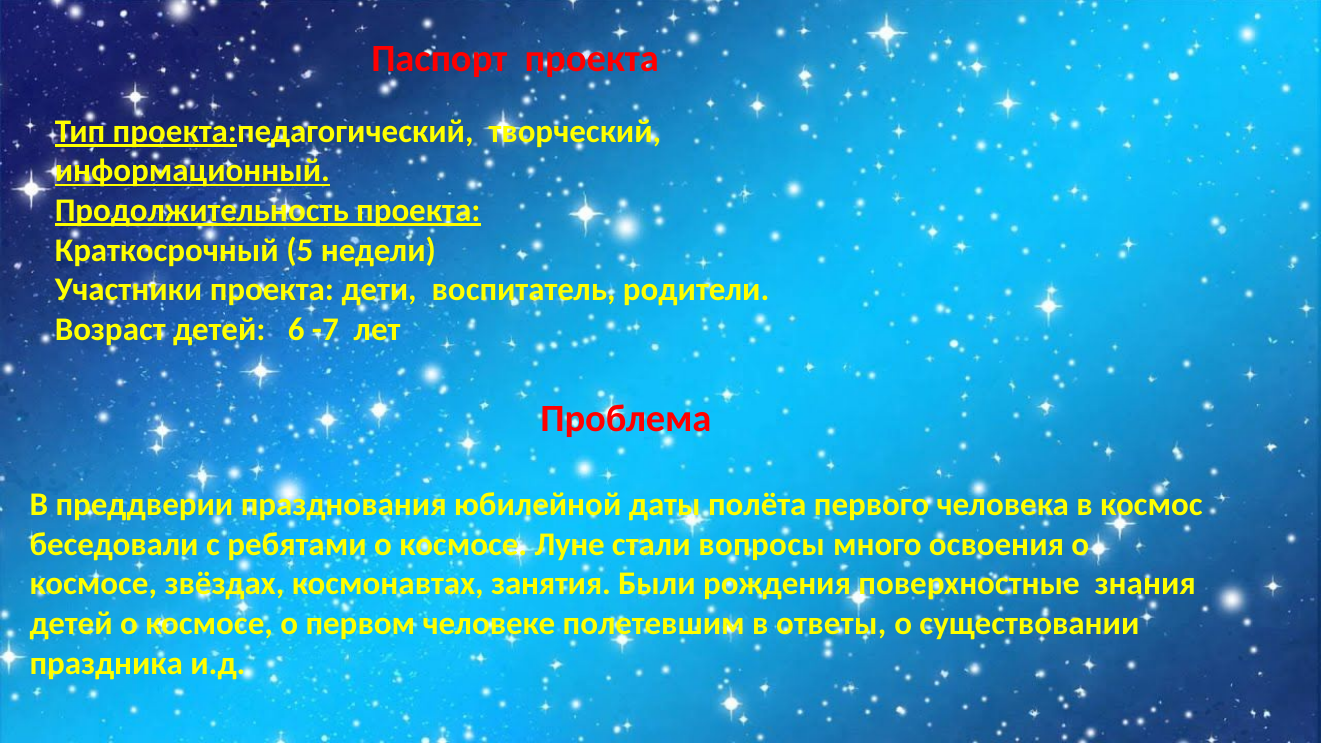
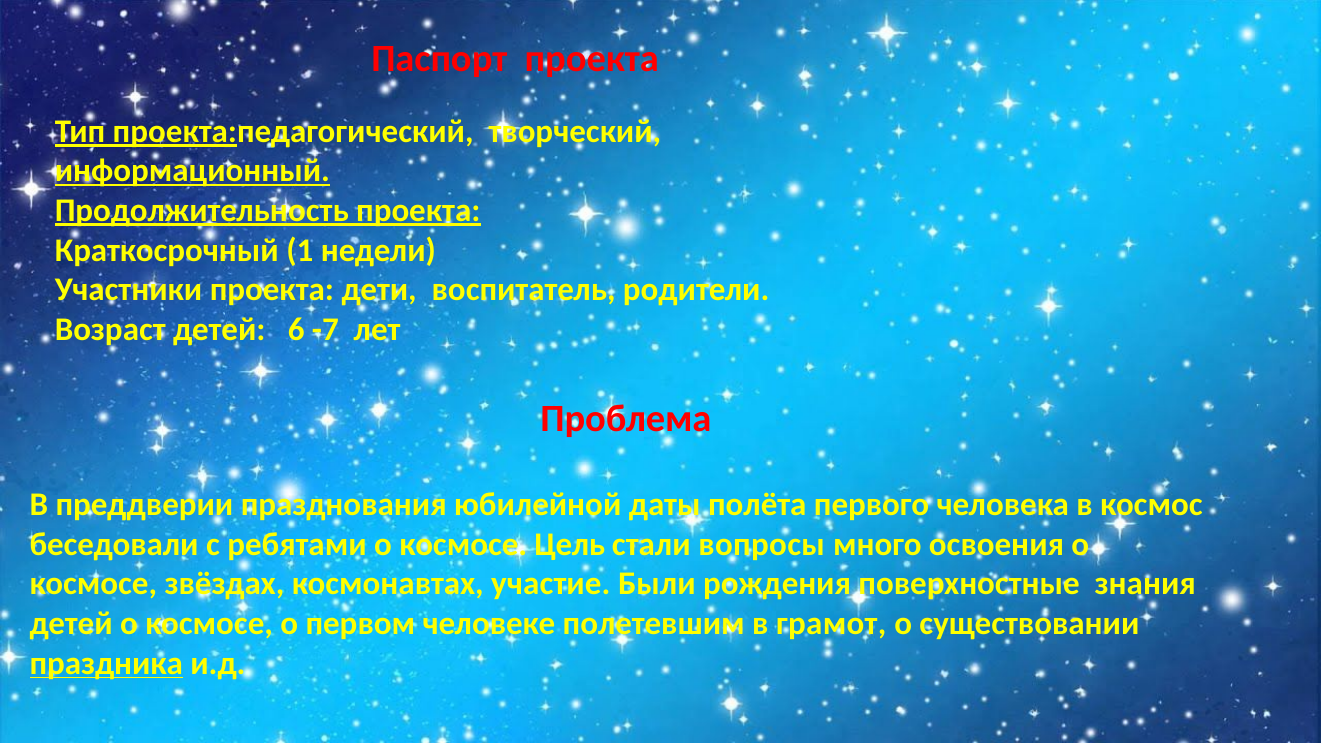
5: 5 -> 1 (300, 250)
Луне: Луне -> Цель (570, 544)
занятия: занятия -> участие (551, 584)
ответы: ответы -> грамот (831, 624)
праздника underline: none -> present (106, 663)
